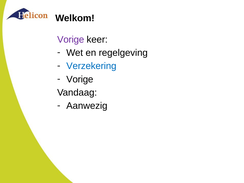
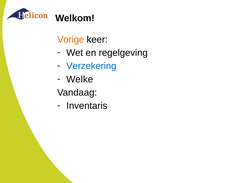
Vorige colour: purple -> orange (71, 39)
Vorige: Vorige -> Welke (80, 79)
Aanwezig: Aanwezig -> Inventaris (87, 106)
